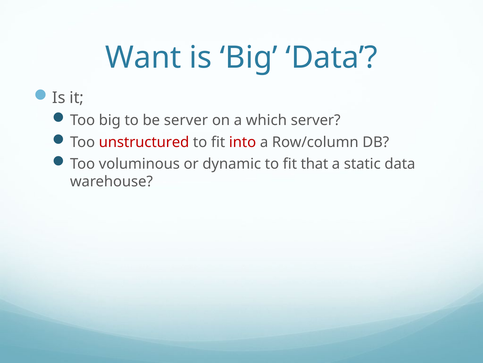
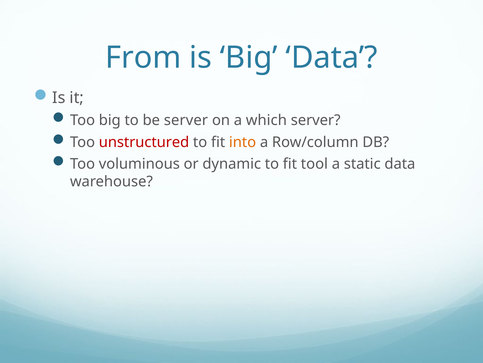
Want: Want -> From (143, 58)
into colour: red -> orange (243, 142)
that: that -> tool (314, 164)
